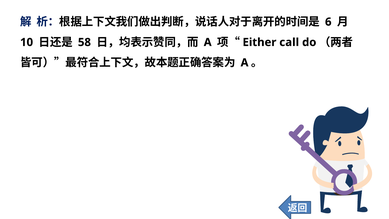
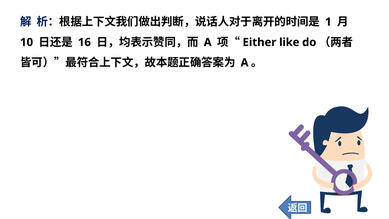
6: 6 -> 1 (328, 22)
58: 58 -> 16 (84, 42)
call: call -> like (289, 42)
